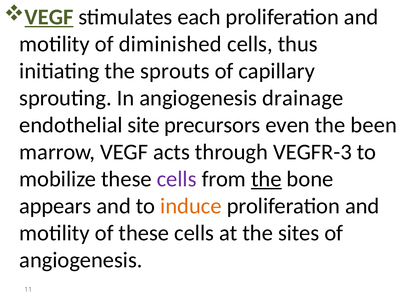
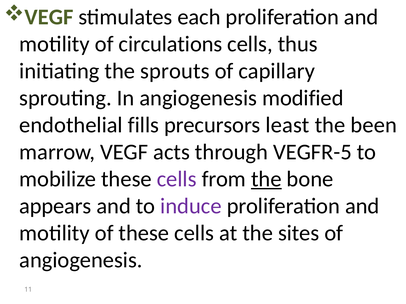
VEGF underline: present -> none (49, 17)
diminished: diminished -> circulations (170, 44)
drainage: drainage -> modified (303, 98)
site: site -> fills (143, 125)
even: even -> least (287, 125)
VEGFR-3: VEGFR-3 -> VEGFR-5 (312, 152)
induce colour: orange -> purple (191, 206)
